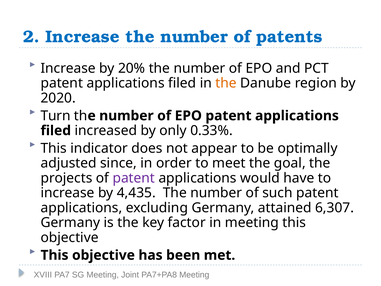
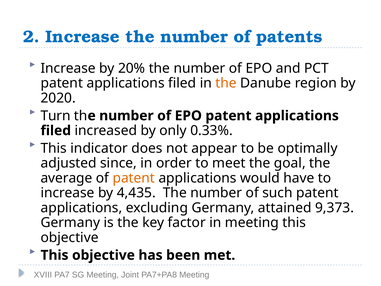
projects: projects -> average (66, 178)
patent colour: purple -> orange (134, 178)
6,307: 6,307 -> 9,373 (335, 208)
